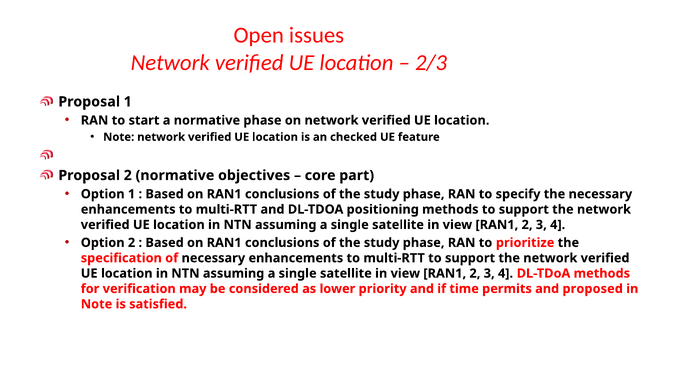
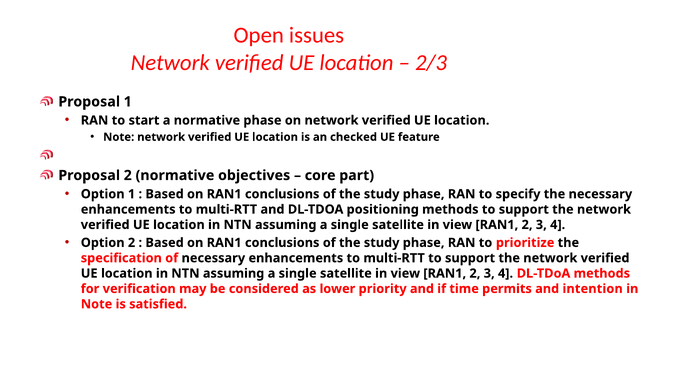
proposed: proposed -> intention (593, 288)
